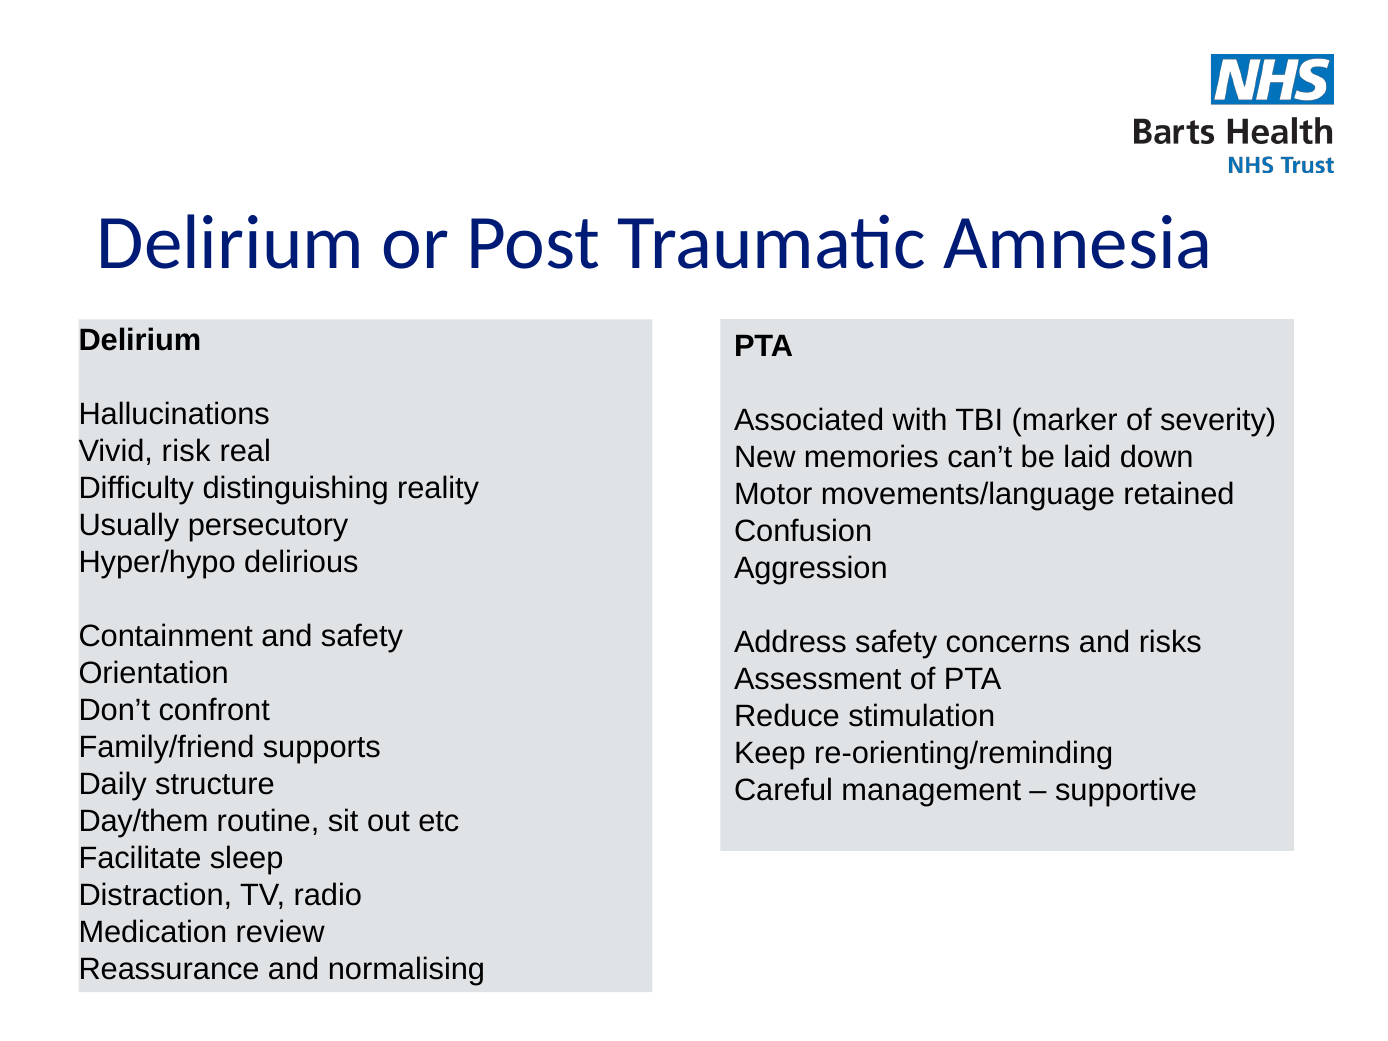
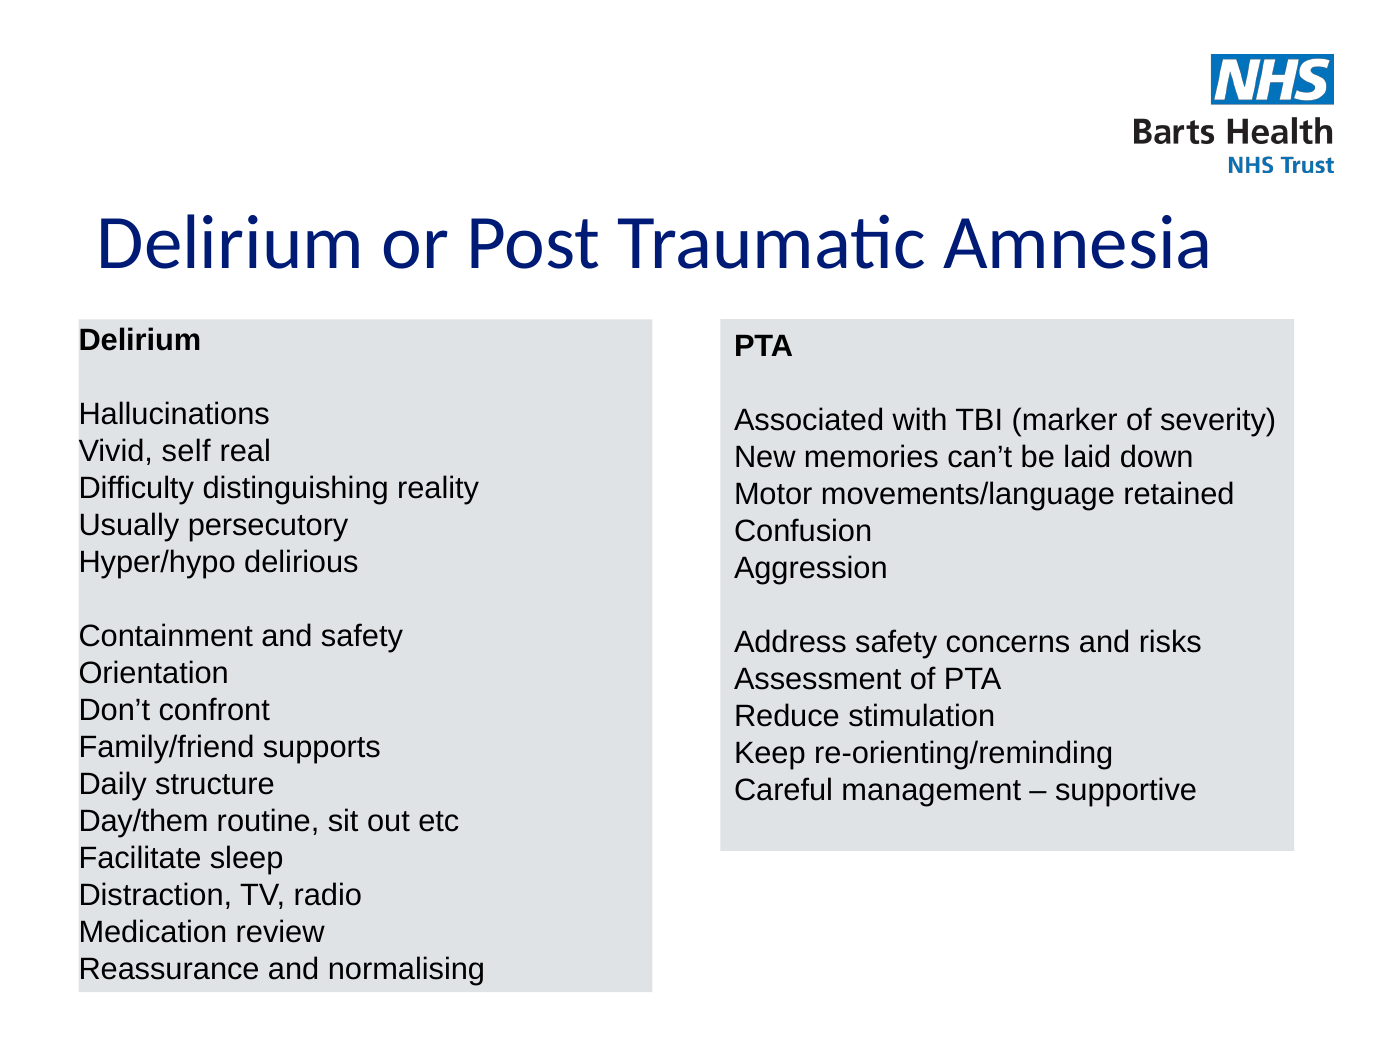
risk: risk -> self (186, 451)
